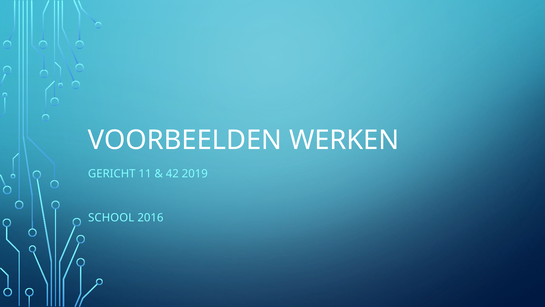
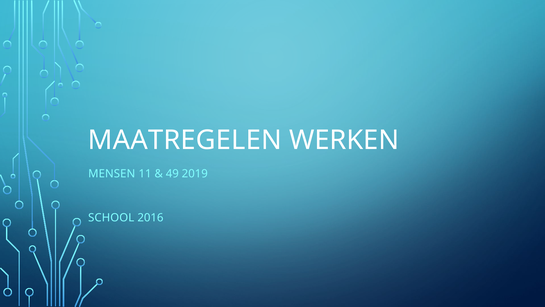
VOORBEELDEN: VOORBEELDEN -> MAATREGELEN (185, 140)
GERICHT: GERICHT -> MENSEN (112, 173)
42: 42 -> 49 (172, 173)
